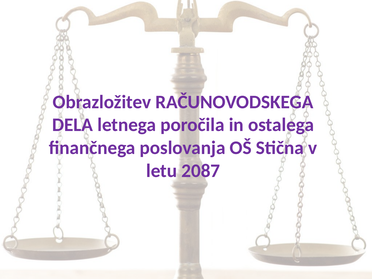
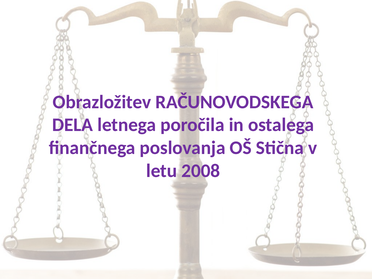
2087: 2087 -> 2008 (201, 171)
